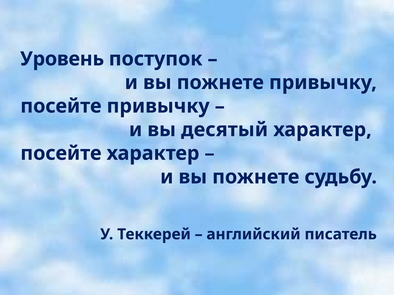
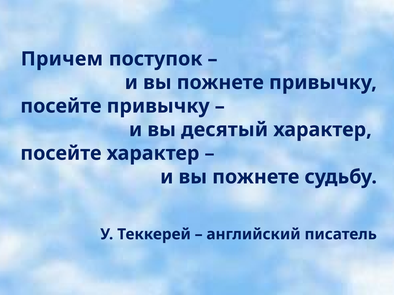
Уровень: Уровень -> Причем (62, 59)
